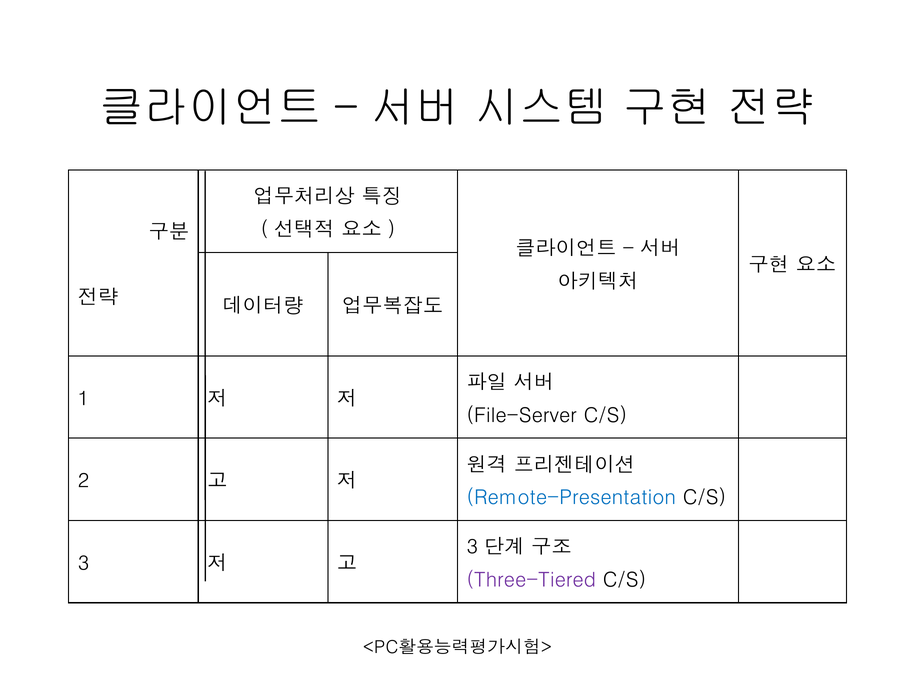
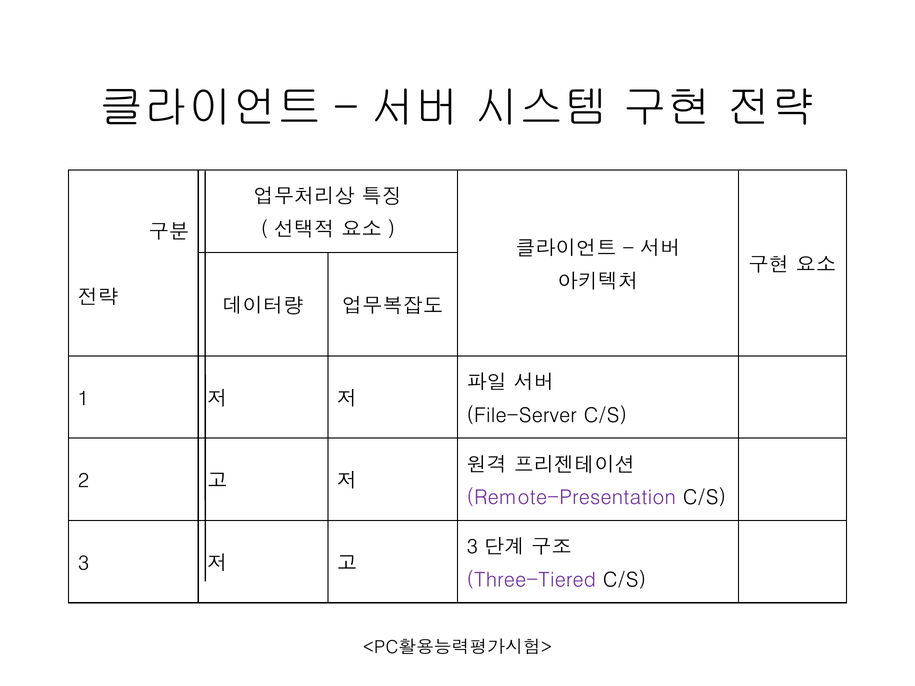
Remote-Presentation colour: blue -> purple (571, 498)
